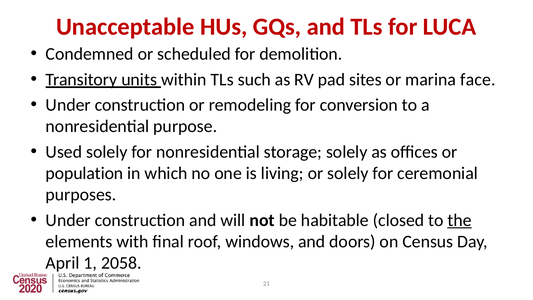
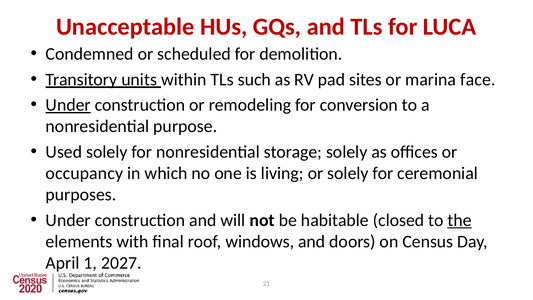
Under underline: none -> present (68, 105)
population: population -> occupancy (84, 173)
2058: 2058 -> 2027 (121, 263)
